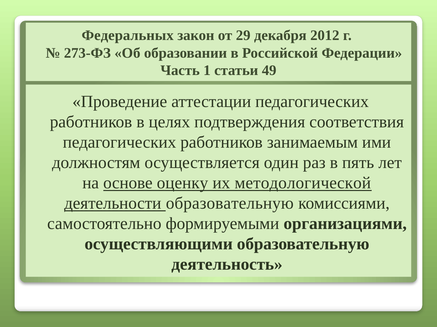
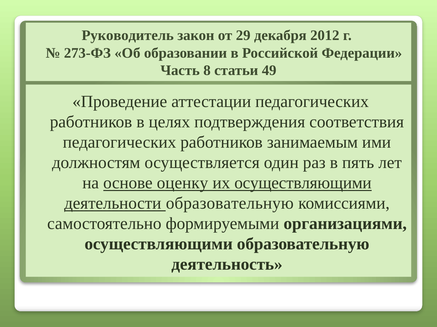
Федеральных: Федеральных -> Руководитель (128, 36)
1: 1 -> 8 (207, 70)
их методологической: методологической -> осуществляющими (303, 183)
